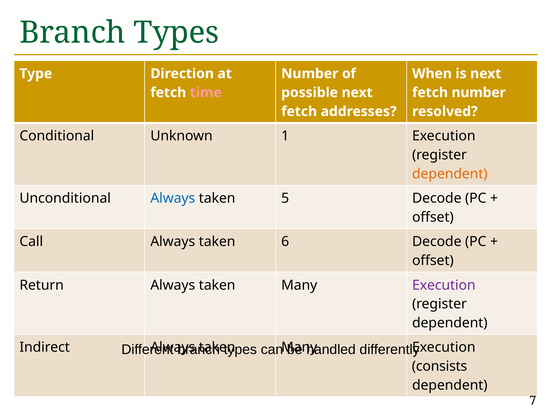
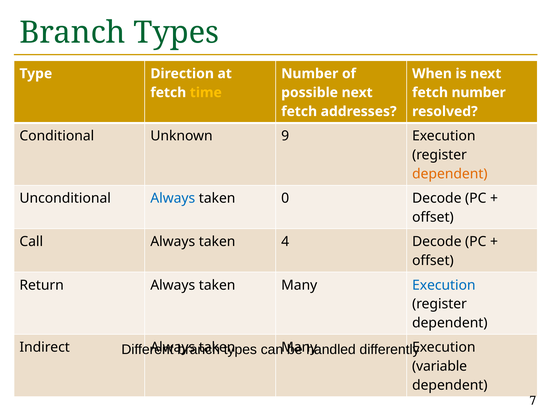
time colour: pink -> yellow (206, 93)
1: 1 -> 9 (285, 136)
5: 5 -> 0 (285, 198)
6: 6 -> 4 (285, 242)
Execution colour: purple -> blue (444, 285)
consists: consists -> variable (440, 366)
